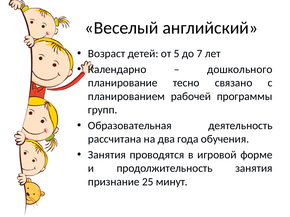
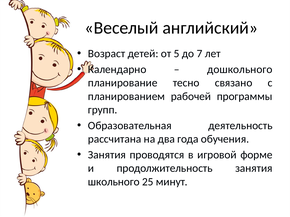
признание: признание -> школьного (114, 182)
